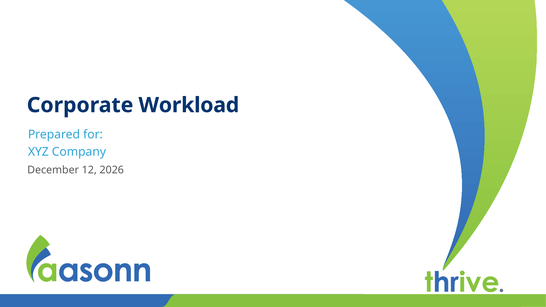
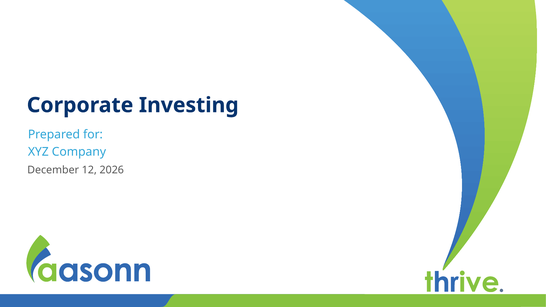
Workload: Workload -> Investing (189, 105)
